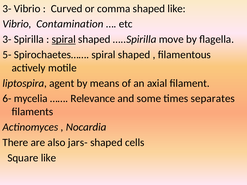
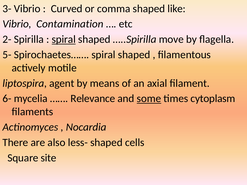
3-: 3- -> 2- (7, 39)
some underline: none -> present (149, 99)
separates: separates -> cytoplasm (213, 99)
jars-: jars- -> less- (78, 143)
Square like: like -> site (48, 158)
